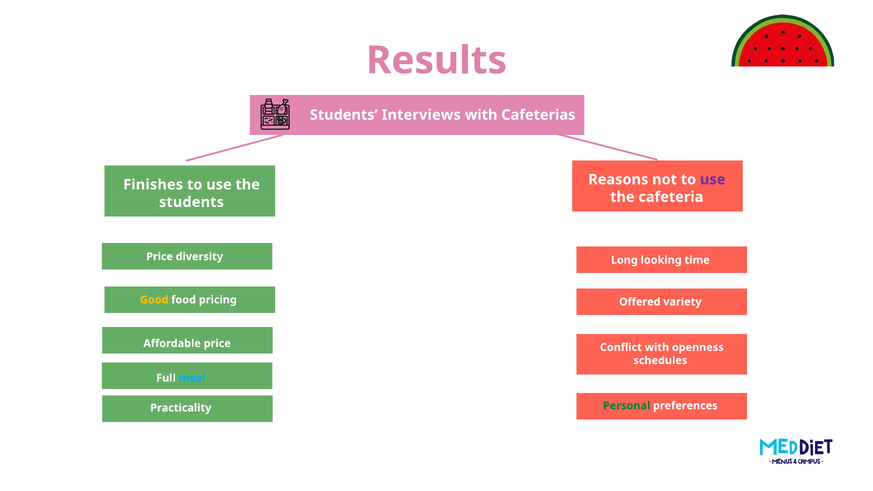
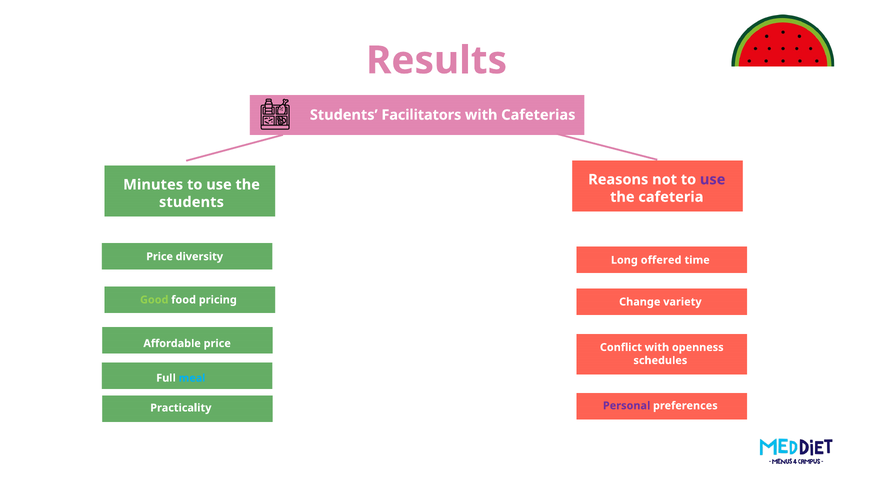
Interviews: Interviews -> Facilitators (421, 115)
Finishes: Finishes -> Minutes (153, 185)
looking: looking -> offered (661, 260)
Good colour: yellow -> light green (154, 300)
Offered: Offered -> Change (640, 302)
Personal colour: green -> purple (627, 406)
